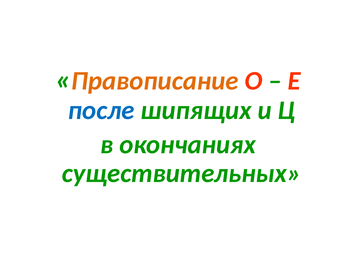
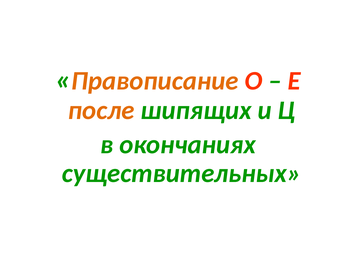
после colour: blue -> orange (101, 110)
